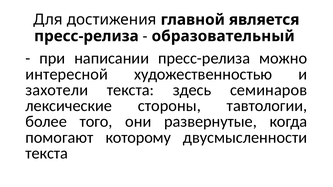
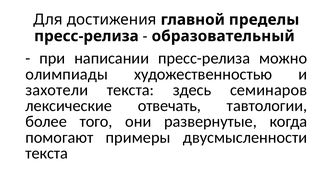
является: является -> пределы (264, 20)
интересной: интересной -> олимпиады (67, 74)
стороны: стороны -> отвечать (169, 106)
которому: которому -> примеры (138, 138)
